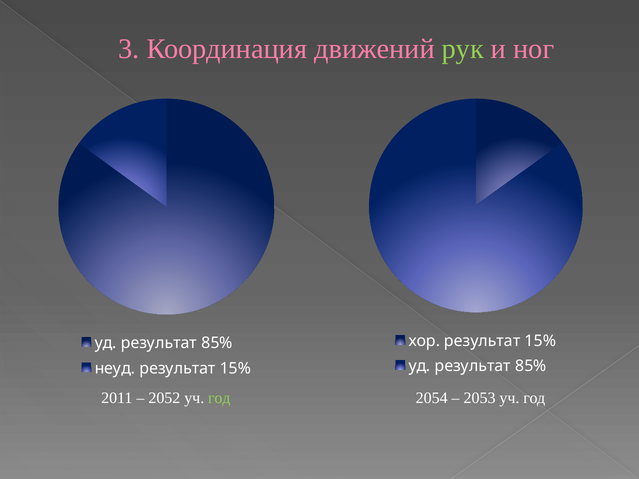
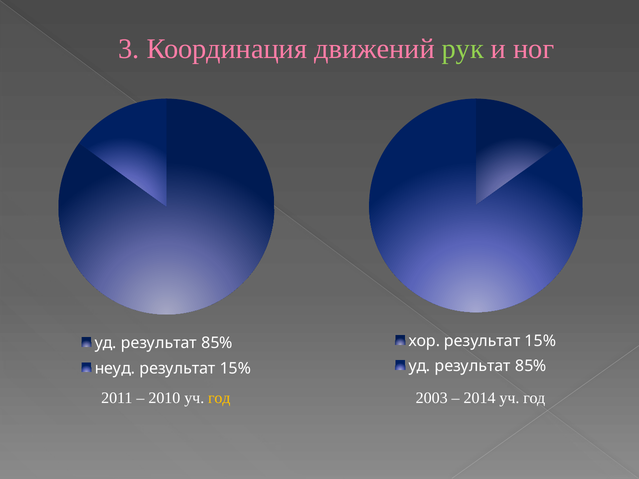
2052: 2052 -> 2010 (164, 398)
год colour: light green -> yellow (219, 398)
2054: 2054 -> 2003 (432, 398)
2053: 2053 -> 2014 (480, 398)
